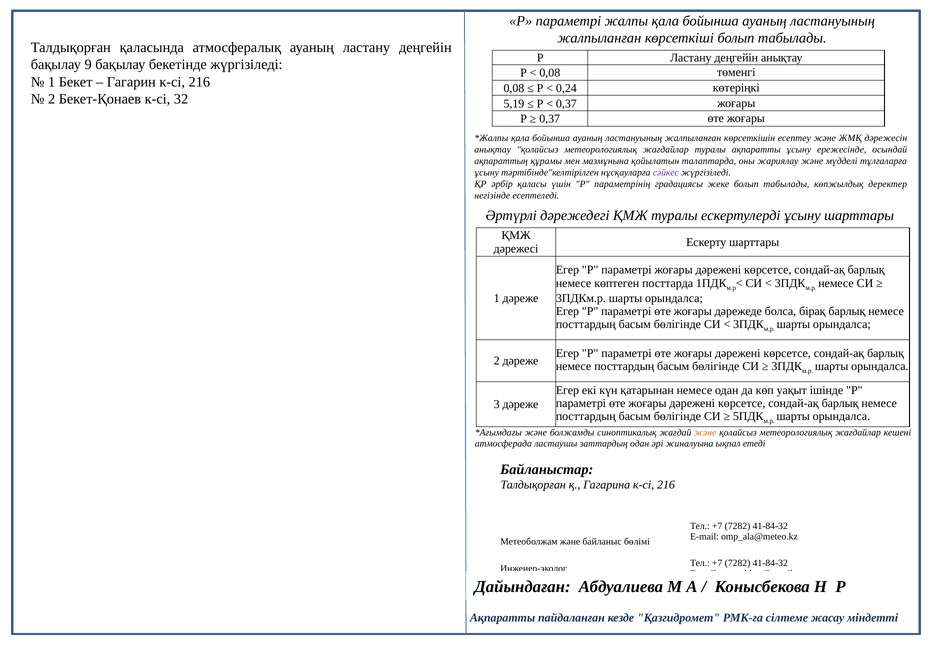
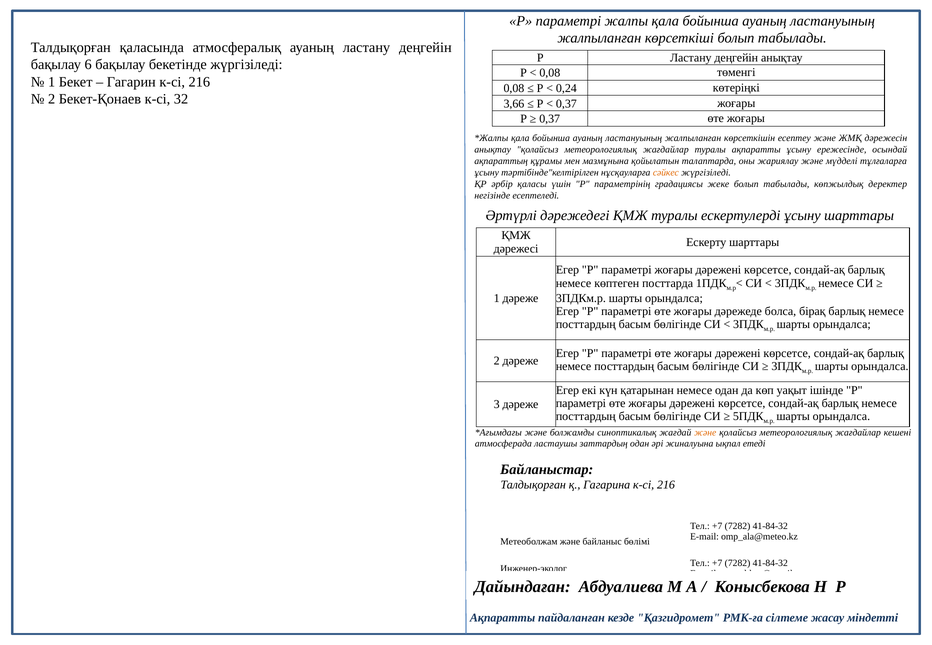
9: 9 -> 6 (88, 65)
5,19: 5,19 -> 3,66 (514, 104)
сәйкес colour: purple -> orange (666, 173)
